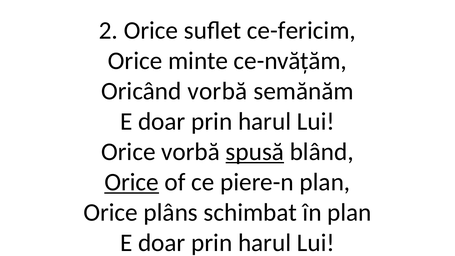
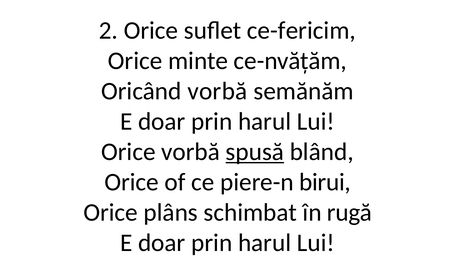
Orice underline: present -> none (132, 182)
piere-n plan: plan -> birui (325, 182)
în plan: plan -> rugă (349, 212)
